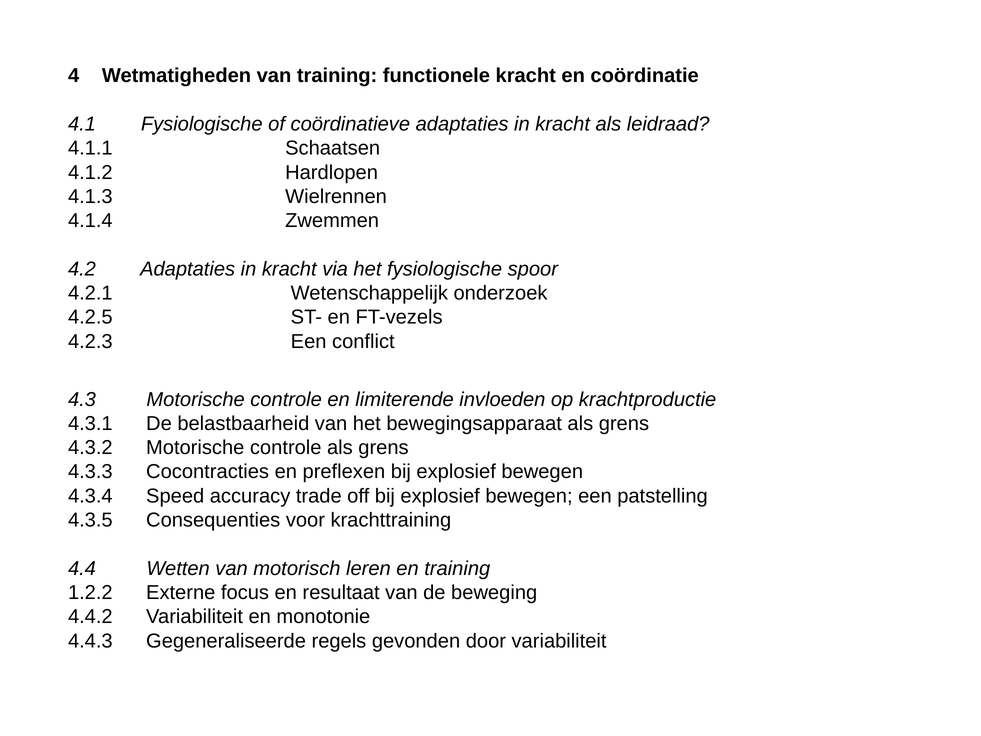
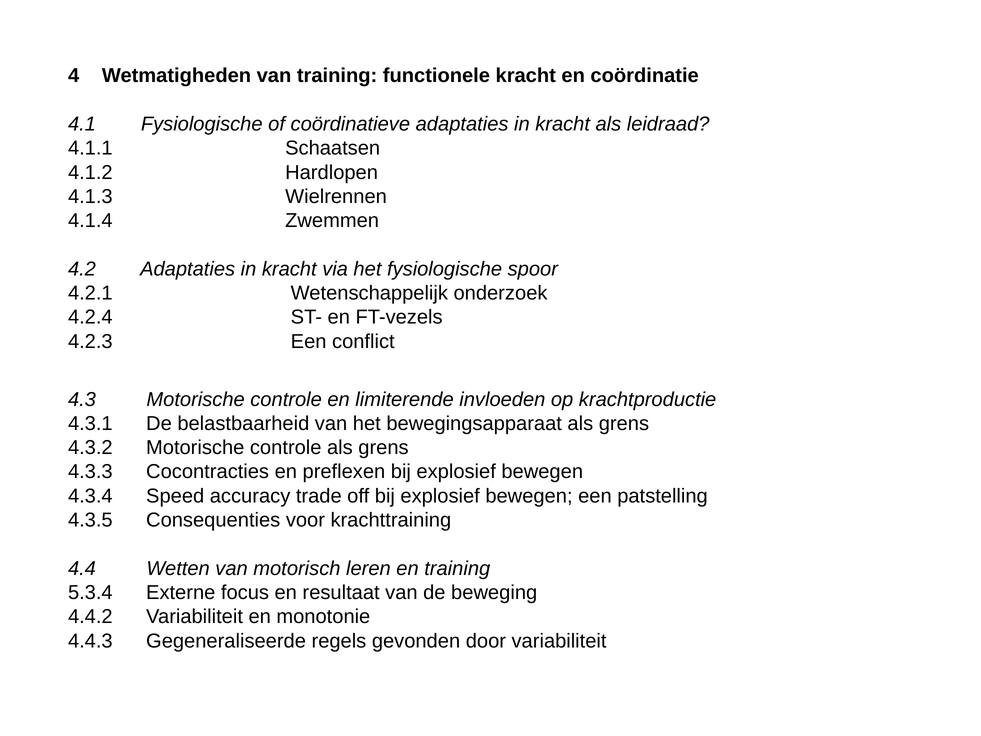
4.2.5: 4.2.5 -> 4.2.4 (90, 317)
1.2.2: 1.2.2 -> 5.3.4 (90, 592)
